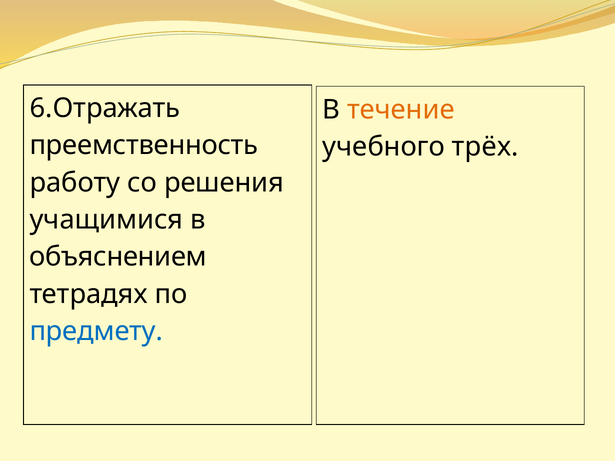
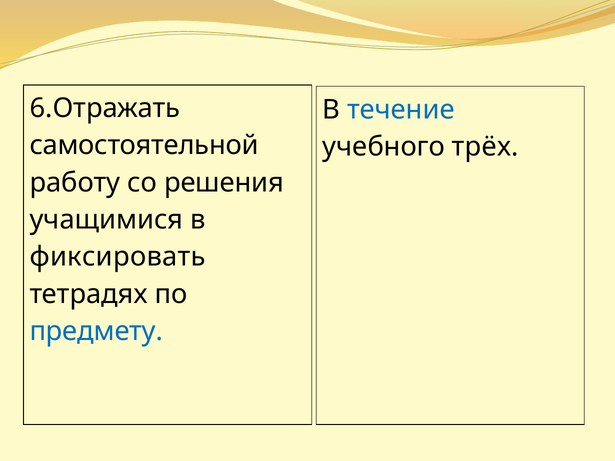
течение colour: orange -> blue (401, 110)
преемственность: преемственность -> самостоятельной (144, 145)
объяснением: объяснением -> фиксировать (118, 257)
